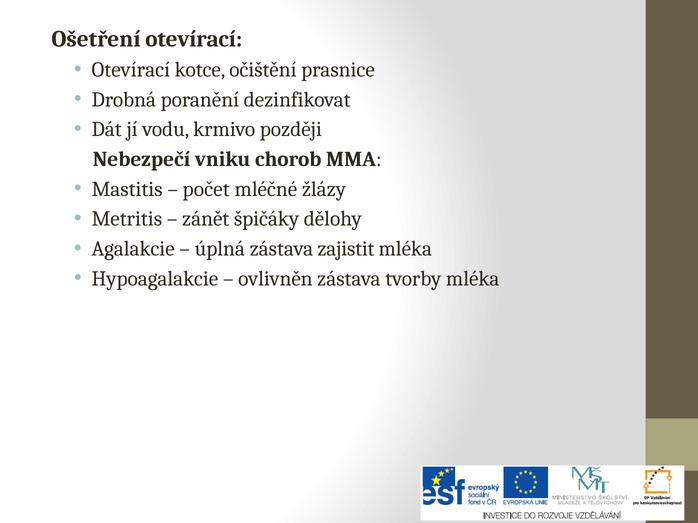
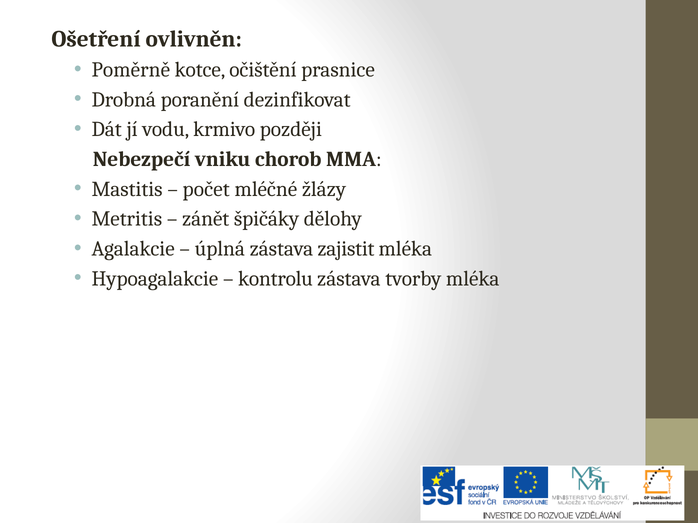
Ošetření otevírací: otevírací -> ovlivněn (194, 39)
Otevírací: Otevírací -> Poměrně (131, 70)
ovlivněn: ovlivněn -> kontrolu (275, 279)
